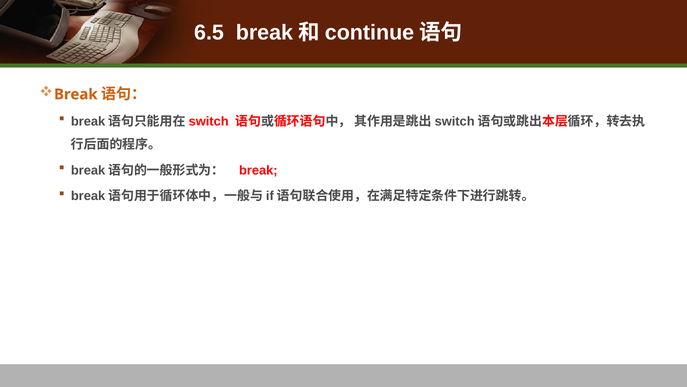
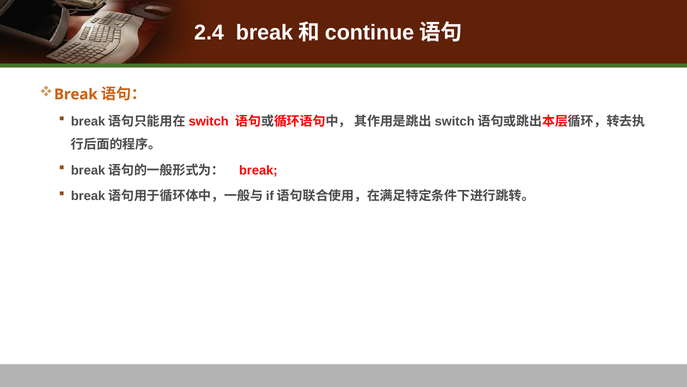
6.5: 6.5 -> 2.4 (209, 33)
